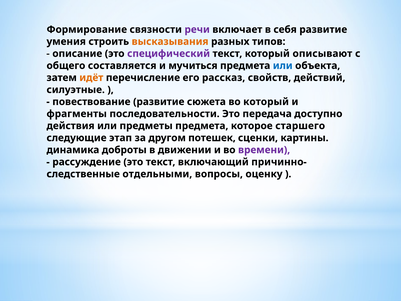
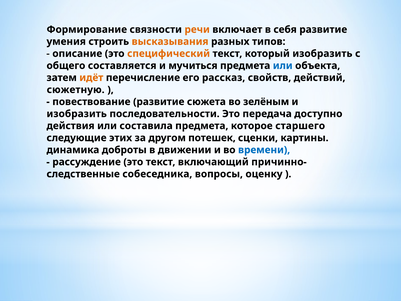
речи colour: purple -> orange (197, 29)
специфический colour: purple -> orange (169, 54)
который описывают: описывают -> изобразить (322, 54)
силуэтные: силуэтные -> сюжетную (76, 90)
во который: который -> зелёным (266, 102)
фрагменты: фрагменты -> изобразить (77, 114)
предметы: предметы -> составила (146, 126)
этап: этап -> этих (121, 138)
времени colour: purple -> blue (264, 150)
отдельными: отдельными -> собеседника (157, 174)
